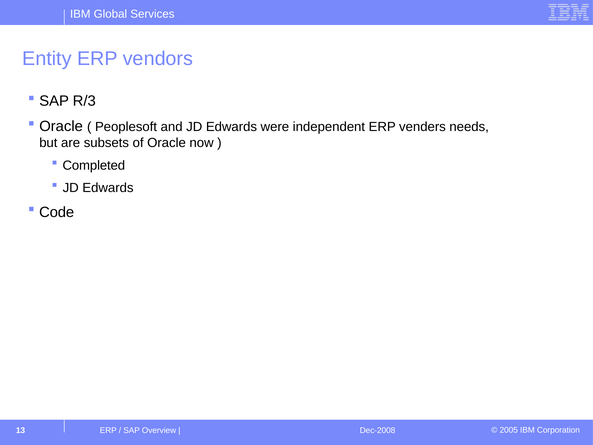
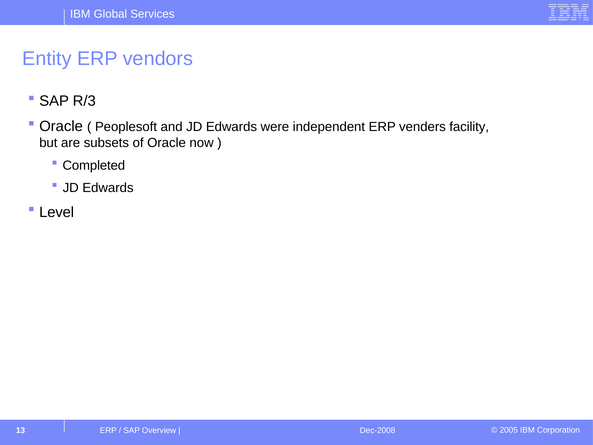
needs: needs -> facility (469, 127)
Code: Code -> Level (57, 212)
